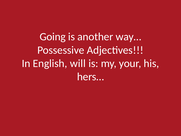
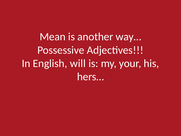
Going: Going -> Mean (53, 37)
